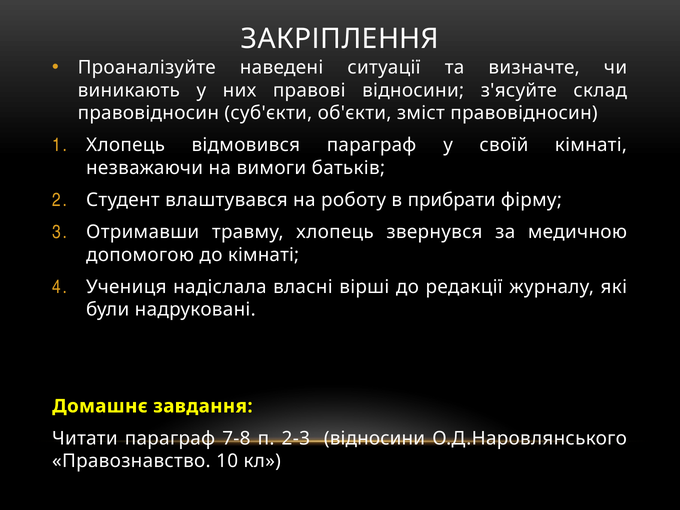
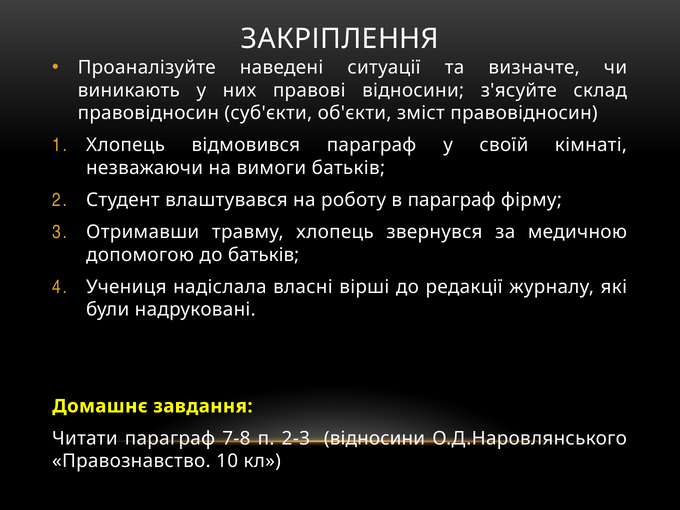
в прибрати: прибрати -> параграф (452, 200)
до кімнаті: кімнаті -> батьків (264, 255)
